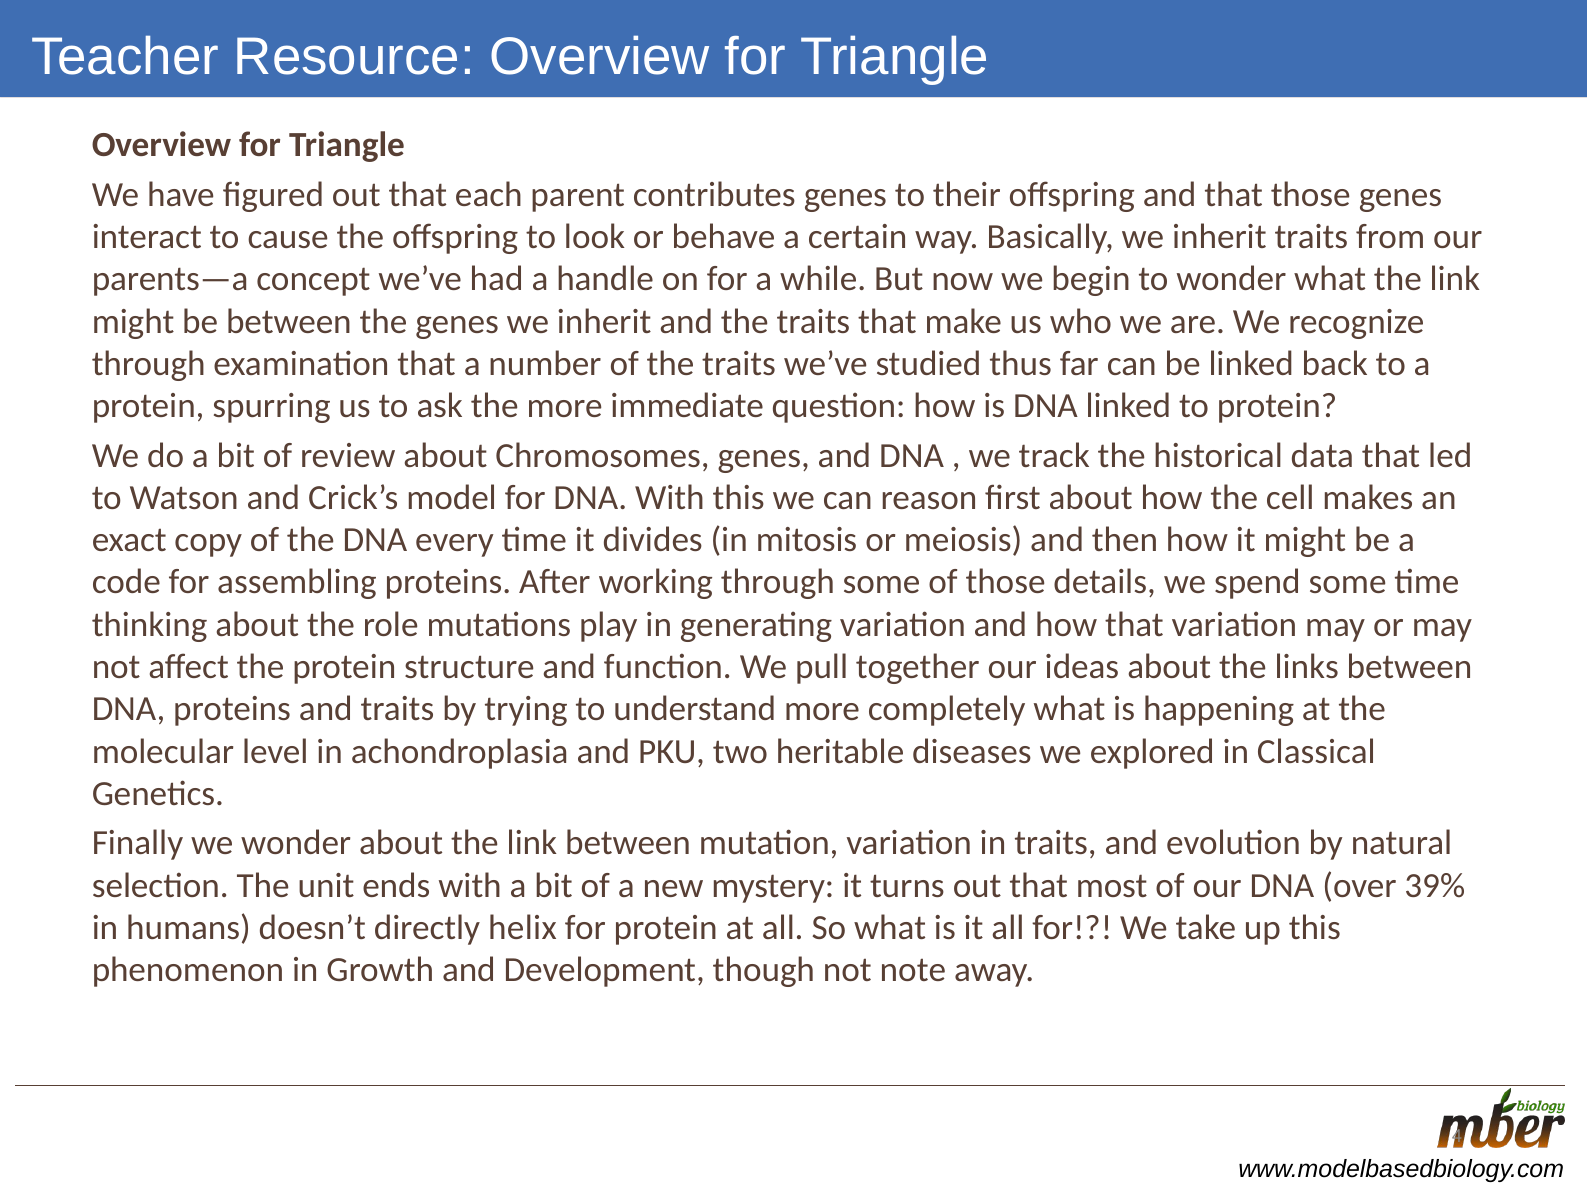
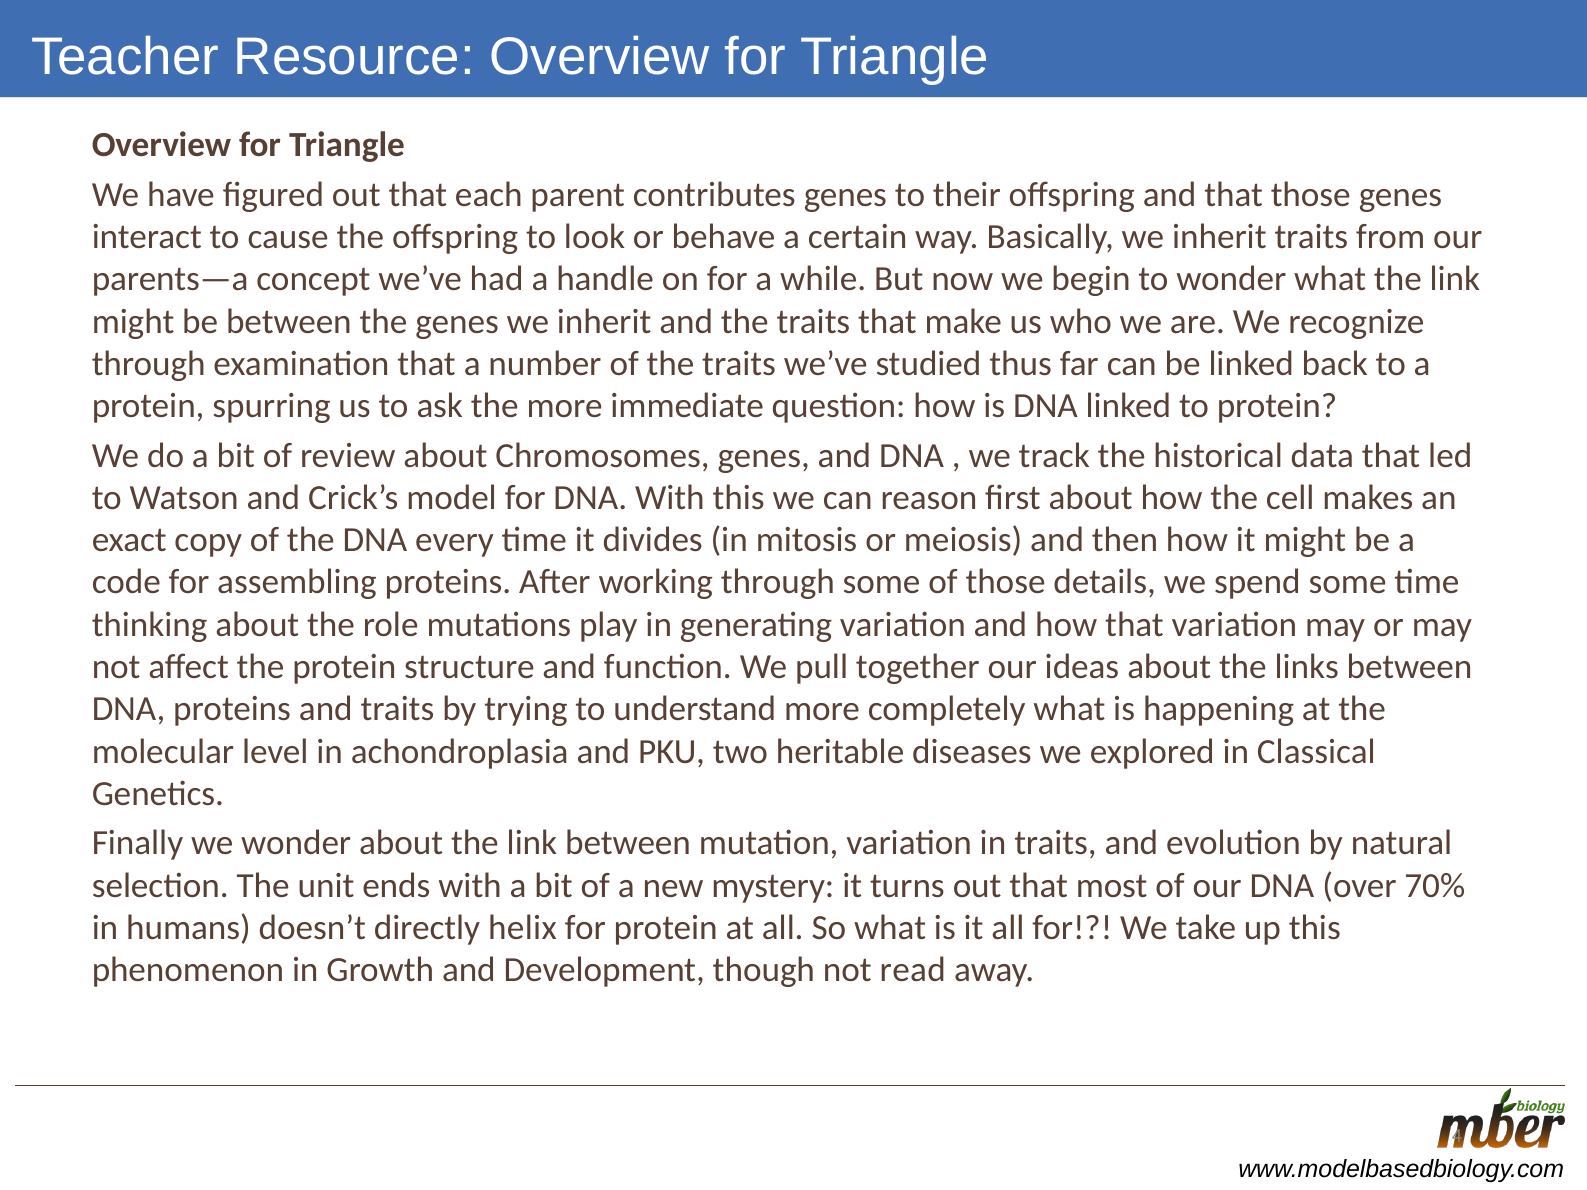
39%: 39% -> 70% (1435, 886)
note: note -> read (913, 970)
